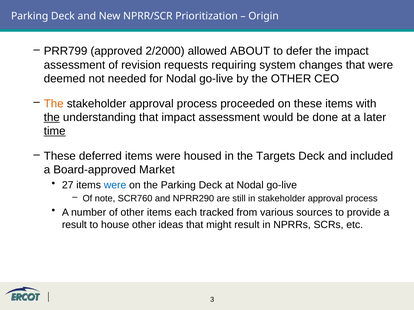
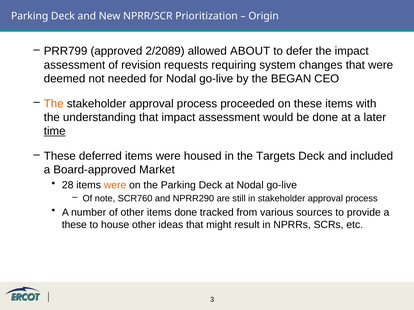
2/2000: 2/2000 -> 2/2089 (165, 51)
the OTHER: OTHER -> BEGAN (291, 79)
the underline: present -> none (52, 118)
27: 27 -> 28 (68, 185)
were colour: blue -> orange (115, 185)
items each: each -> done (186, 213)
result: result -> these (74, 225)
